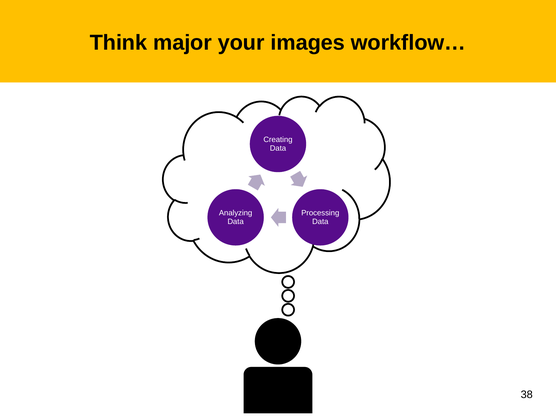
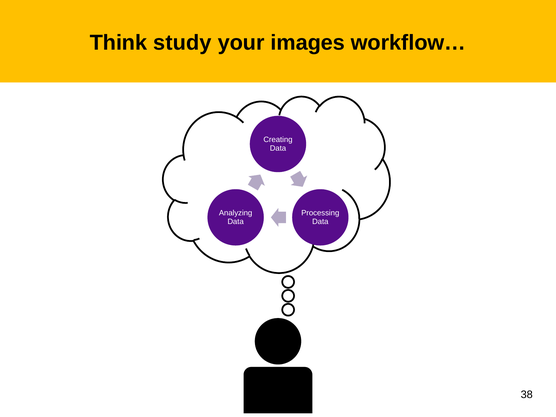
major: major -> study (182, 43)
